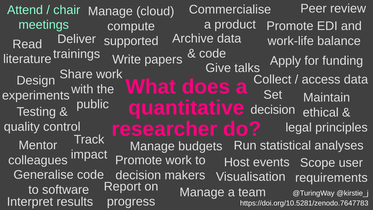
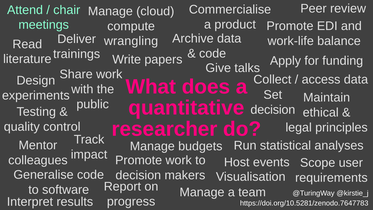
supported: supported -> wrangling (131, 41)
